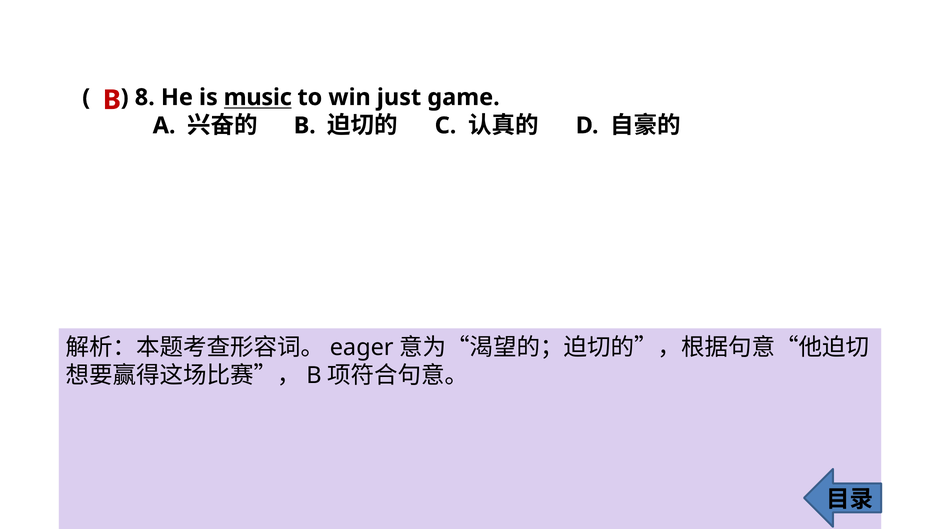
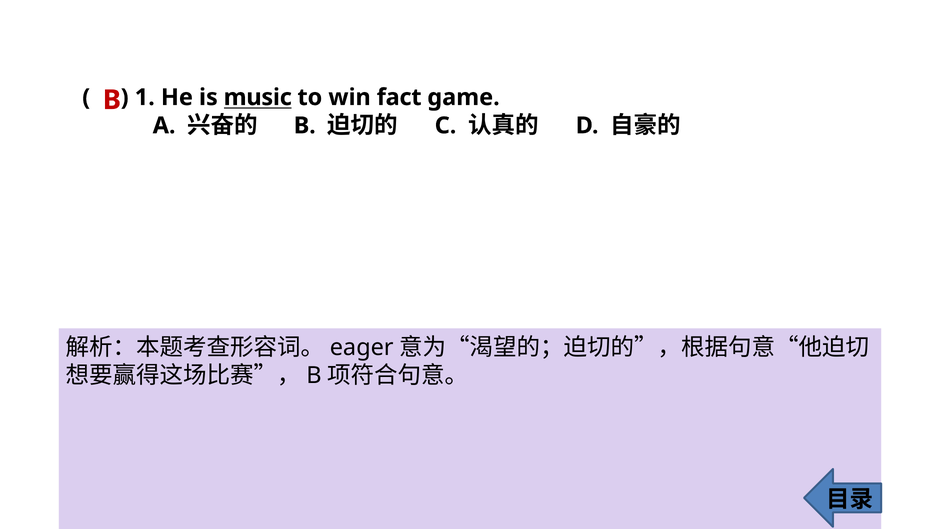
8: 8 -> 1 (145, 97)
just: just -> fact (399, 97)
